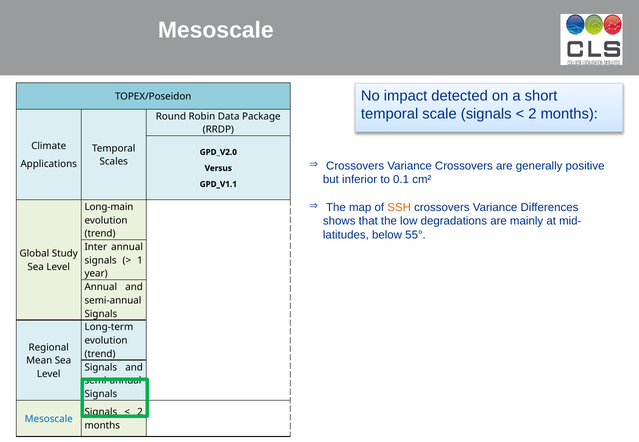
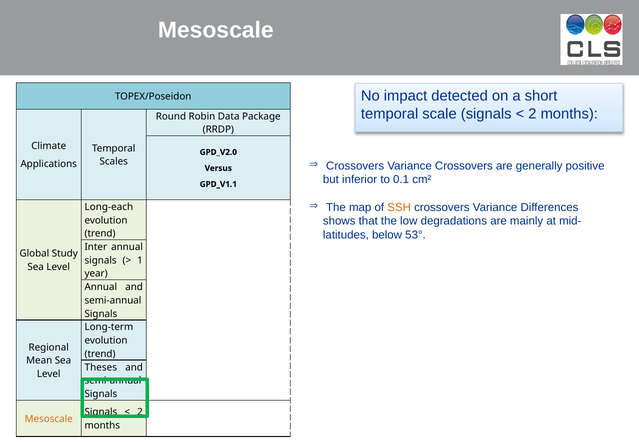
Long-main: Long-main -> Long-each (109, 207)
55°: 55° -> 53° (416, 235)
Signals: Signals -> Theses (101, 368)
Mesoscale colour: blue -> orange (49, 419)
